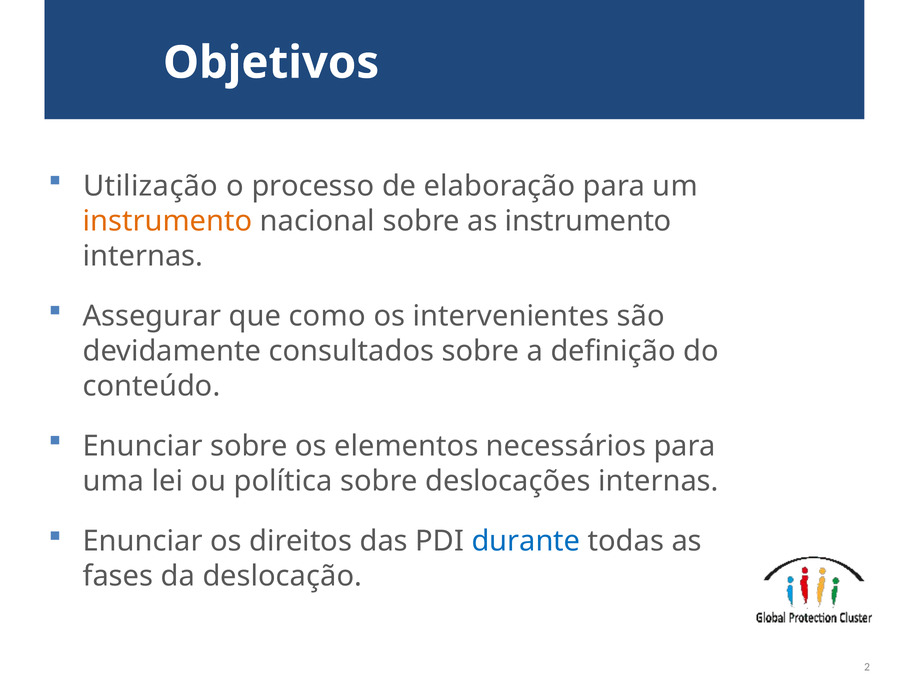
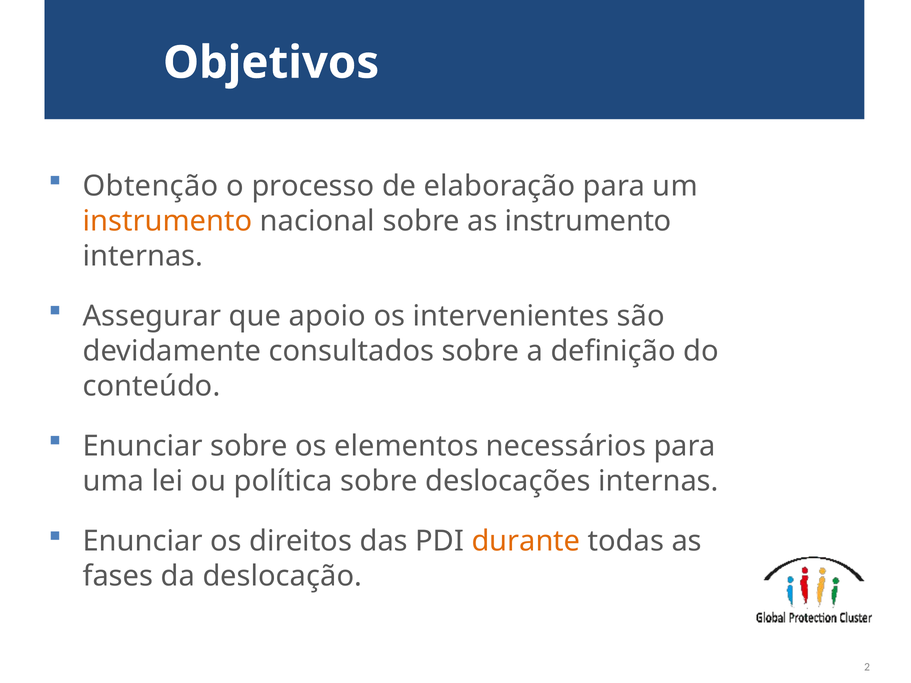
Utilização: Utilização -> Obtenção (151, 186)
como: como -> apoio (327, 316)
durante colour: blue -> orange (526, 541)
